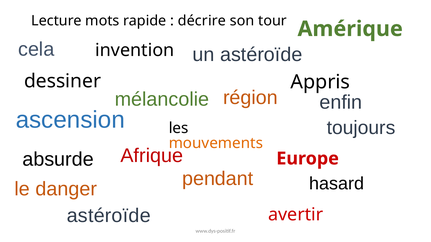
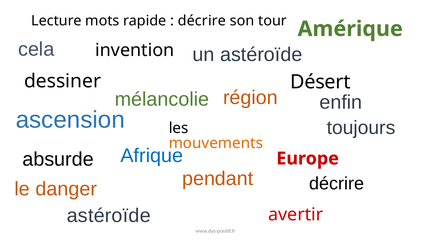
Appris: Appris -> Désert (320, 82)
Afrique colour: red -> blue (152, 156)
pendant hasard: hasard -> décrire (337, 184)
